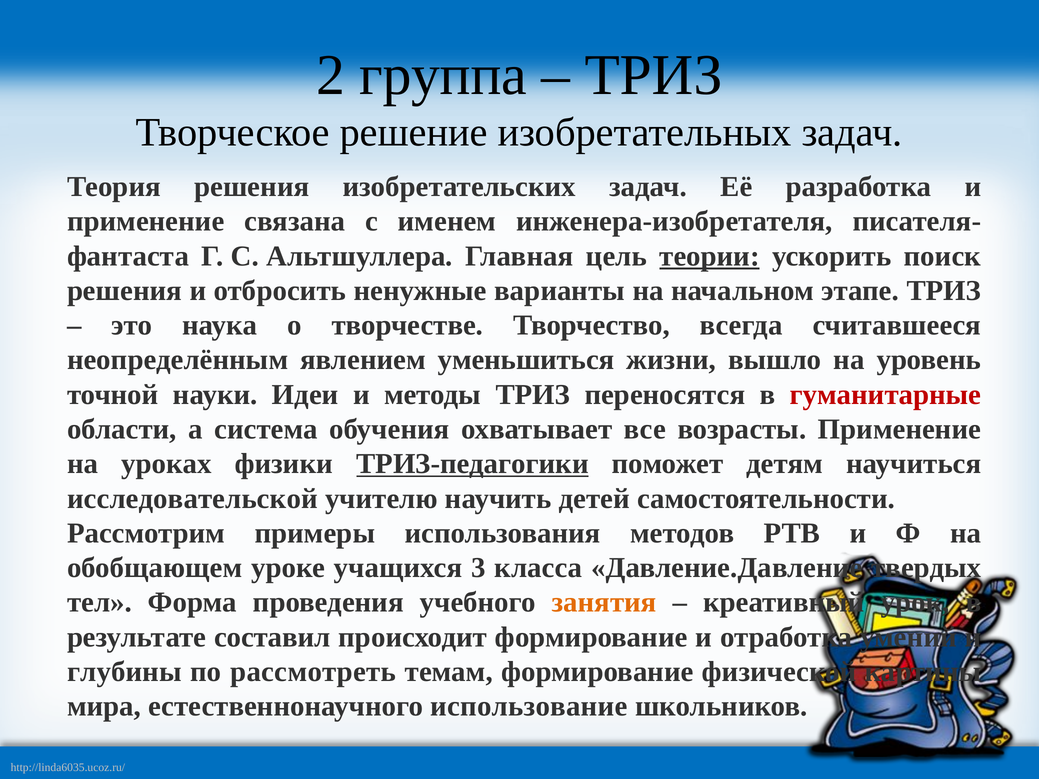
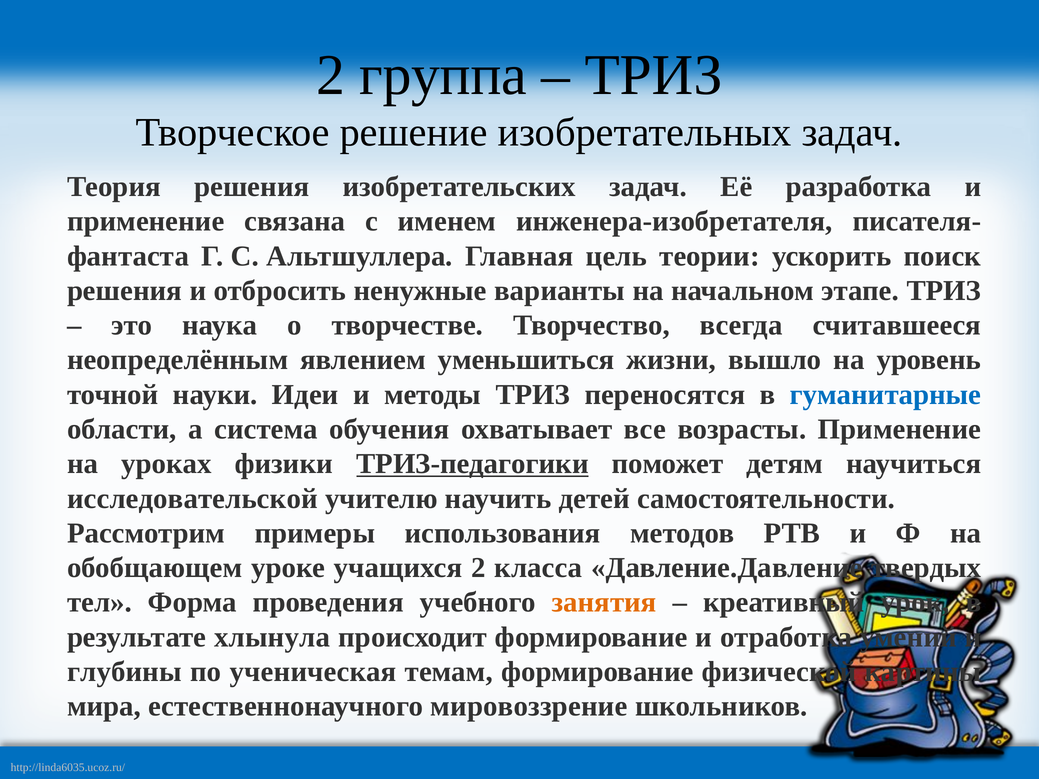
теории underline: present -> none (709, 256)
гуманитарные colour: red -> blue (885, 395)
учащихся 3: 3 -> 2 (478, 568)
составил: составил -> хлынула (272, 637)
рассмотреть: рассмотреть -> ученическая (313, 672)
использование: использование -> мировоззрение (529, 707)
